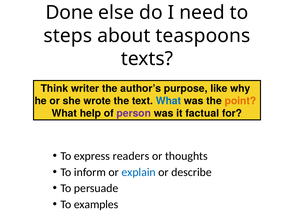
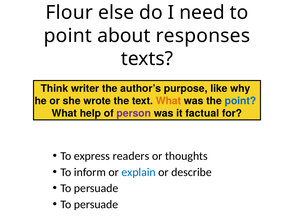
Done: Done -> Flour (69, 13)
steps: steps -> point (68, 36)
teaspoons: teaspoons -> responses (203, 36)
What colour: blue -> orange (169, 101)
point colour: orange -> blue (240, 101)
examples: examples -> persuade (96, 205)
